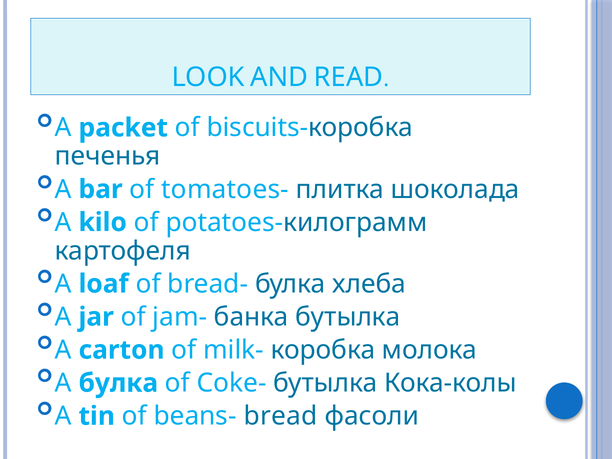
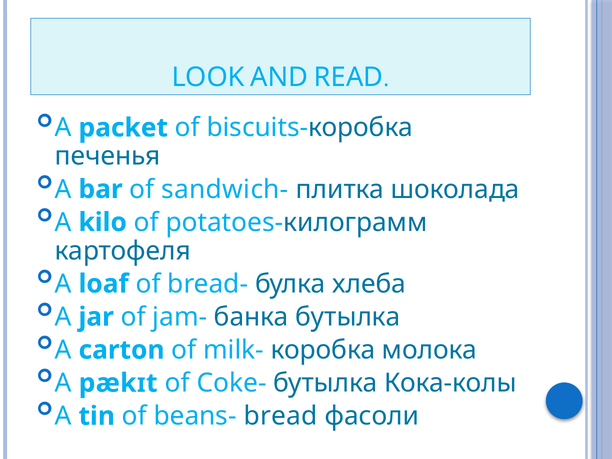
tomatoes-: tomatoes- -> sandwich- (225, 189)
A булка: булка -> pækɪt (118, 383)
